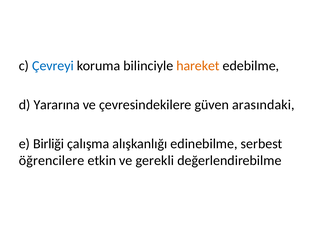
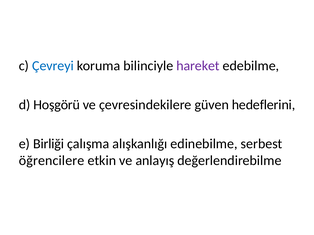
hareket colour: orange -> purple (198, 66)
Yararına: Yararına -> Hoşgörü (57, 105)
arasındaki: arasındaki -> hedeflerini (264, 105)
gerekli: gerekli -> anlayış (155, 161)
